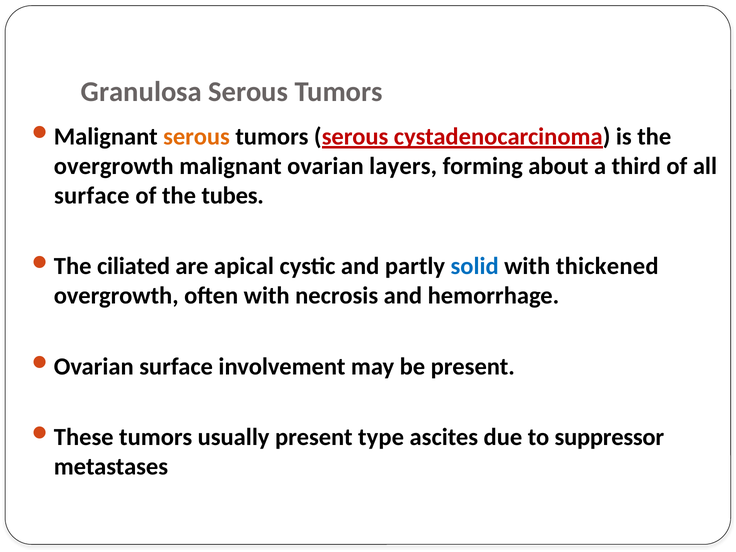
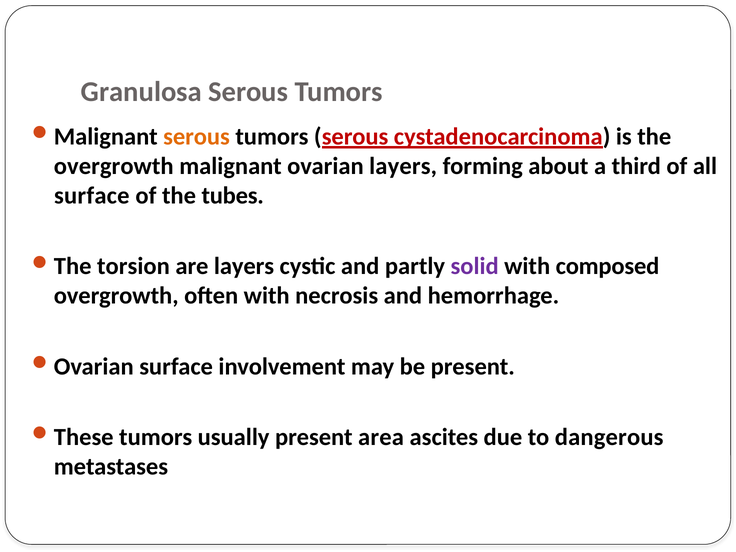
ciliated: ciliated -> torsion (133, 266)
are apical: apical -> layers (244, 266)
solid colour: blue -> purple (475, 266)
thickened: thickened -> composed (608, 266)
type: type -> area (381, 437)
suppressor: suppressor -> dangerous (609, 437)
